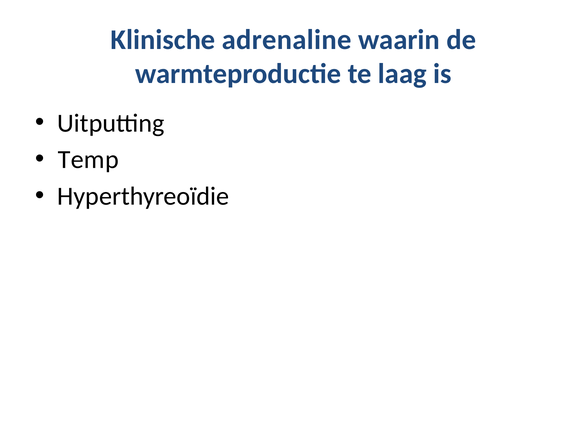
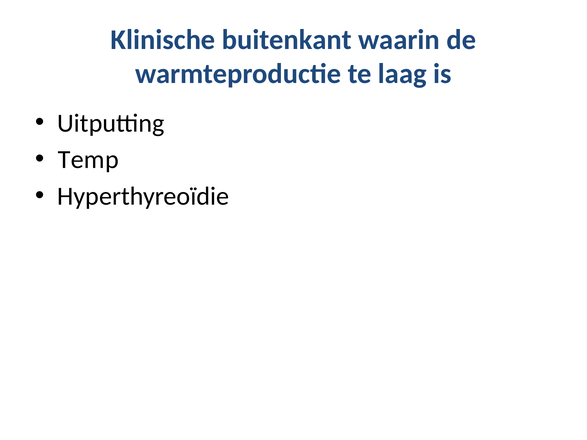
adrenaline: adrenaline -> buitenkant (287, 40)
